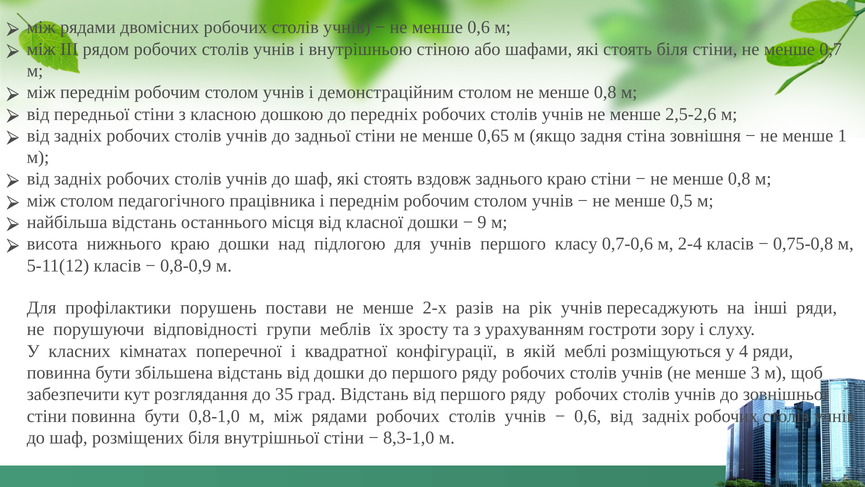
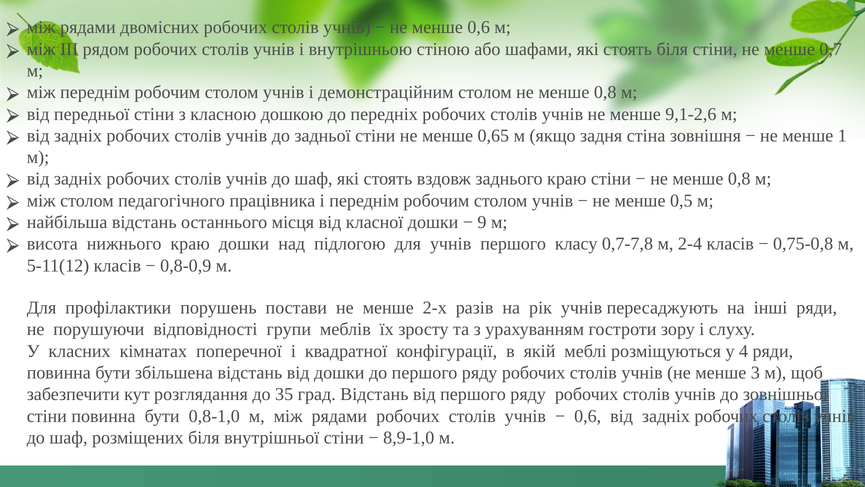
2,5-2,6: 2,5-2,6 -> 9,1-2,6 (691, 114)
0,7-0,6: 0,7-0,6 -> 0,7-7,8 (627, 244)
8,3-1,0: 8,3-1,0 -> 8,9-1,0 (409, 437)
